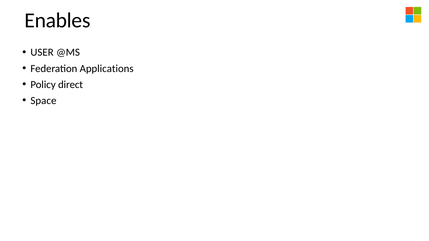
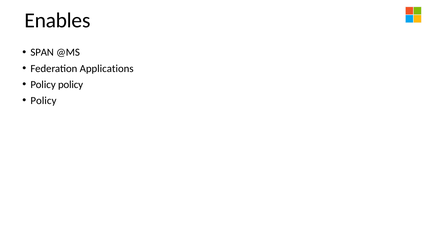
USER: USER -> SPAN (42, 53)
Policy direct: direct -> policy (71, 85)
Space: Space -> Policy (43, 101)
